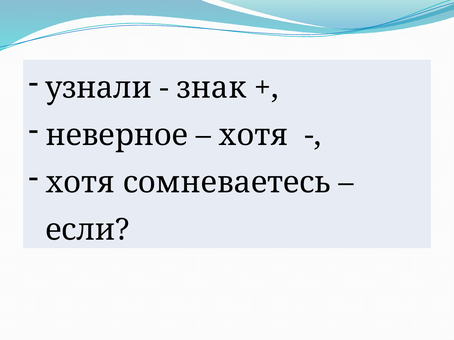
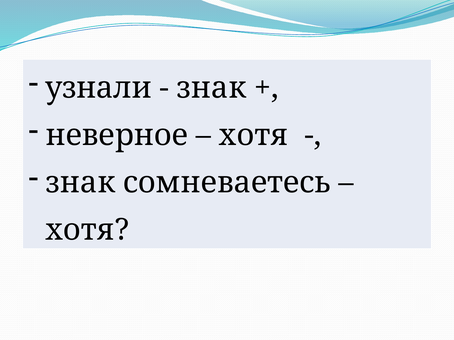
хотя: хотя -> знак (80, 183)
если: если -> хотя (87, 230)
